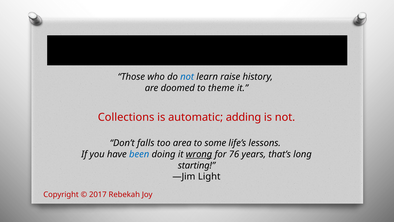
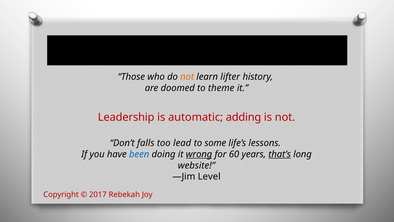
not colour: blue -> orange (187, 77)
raise: raise -> lifter (230, 77)
Collections: Collections -> Leadership (126, 117)
area: area -> lead (182, 143)
76: 76 -> 60 (234, 154)
that’s underline: none -> present (280, 154)
starting: starting -> website (196, 165)
Light: Light -> Level (209, 176)
